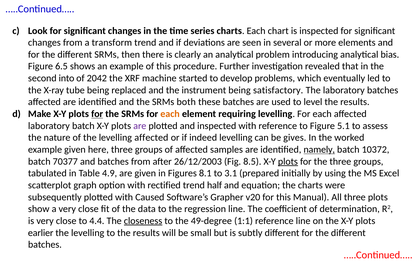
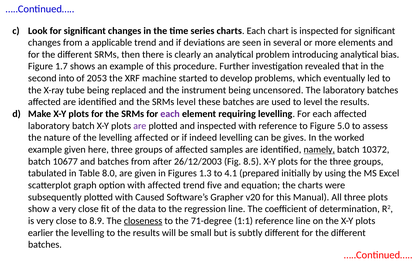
transform: transform -> applicable (112, 43)
6.5: 6.5 -> 1.7 (61, 66)
2042: 2042 -> 2053 (97, 78)
satisfactory: satisfactory -> uncensored (278, 90)
SRMs both: both -> level (186, 102)
for underline: present -> none (97, 114)
each colour: orange -> purple (170, 114)
5.1: 5.1 -> 5.0 (343, 126)
70377: 70377 -> 10677 (65, 161)
plots underline: present -> none (288, 161)
4.9: 4.9 -> 8.0 (110, 173)
8.1: 8.1 -> 1.3 (205, 173)
3.1: 3.1 -> 4.1 (231, 173)
with rectified: rectified -> affected (164, 185)
half: half -> five (214, 185)
4.4: 4.4 -> 8.9 (97, 221)
49-degree: 49-degree -> 71-degree (211, 221)
